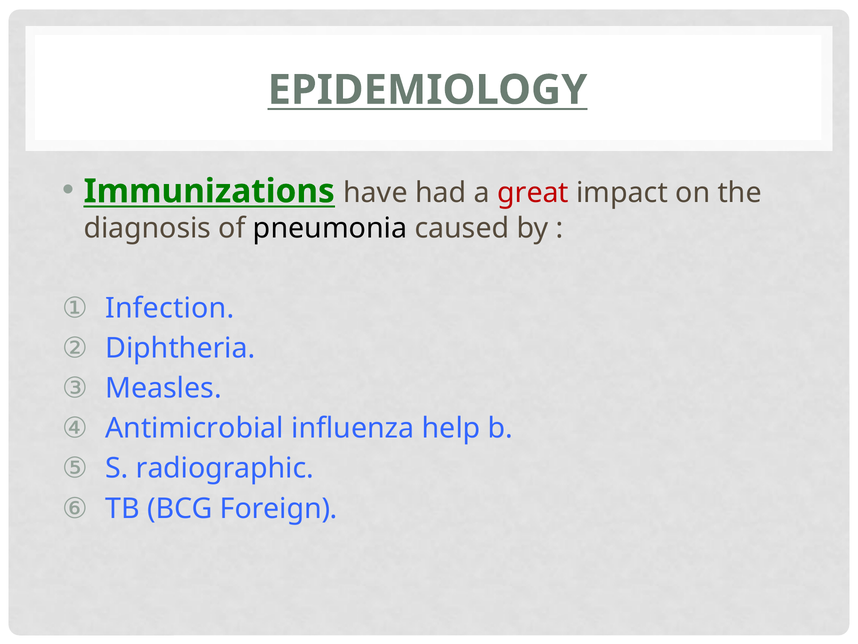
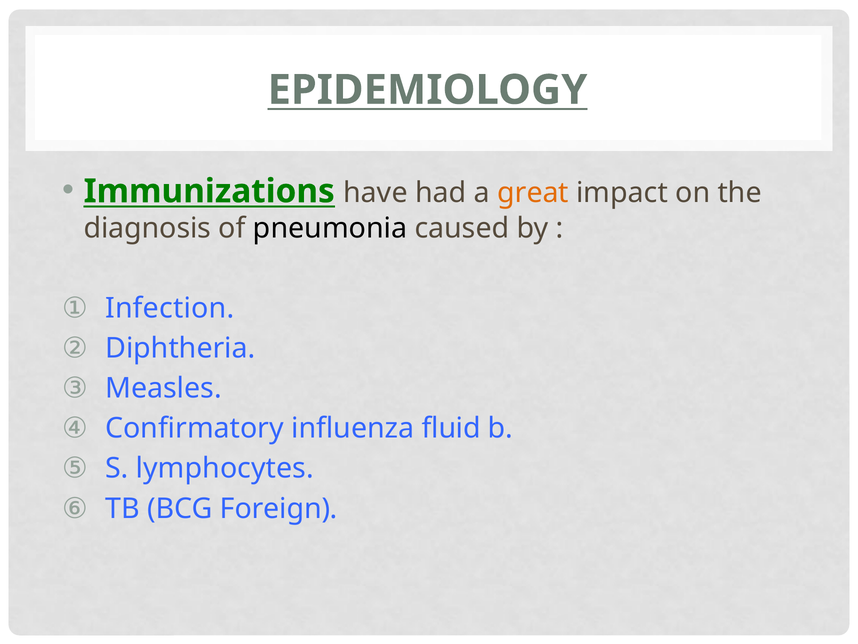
great colour: red -> orange (533, 193)
Antimicrobial: Antimicrobial -> Confirmatory (194, 428)
help: help -> fluid (451, 428)
radiographic: radiographic -> lymphocytes (225, 468)
